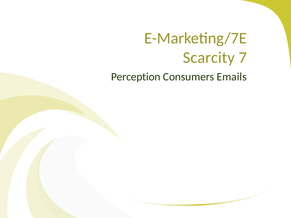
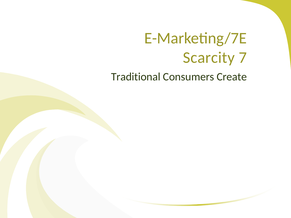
Perception: Perception -> Traditional (136, 77)
Emails: Emails -> Create (232, 77)
